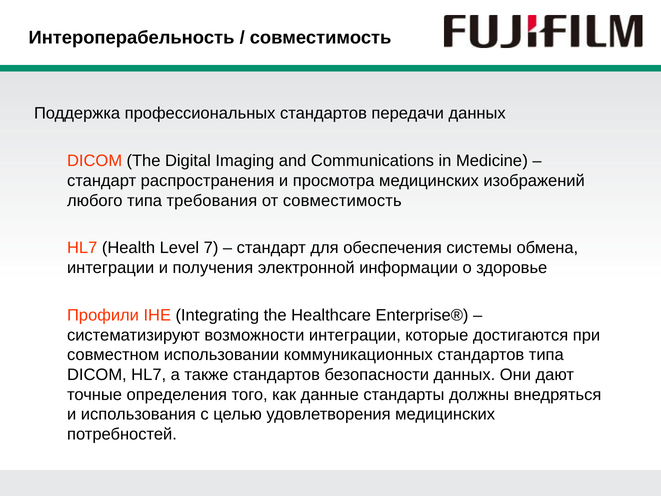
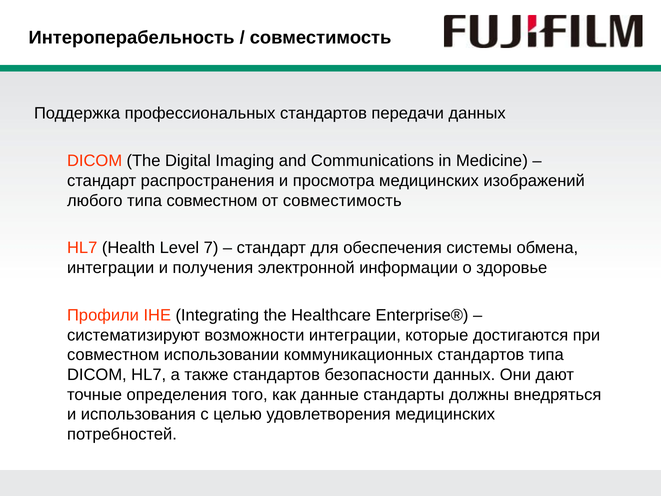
типа требования: требования -> совместном (212, 200)
